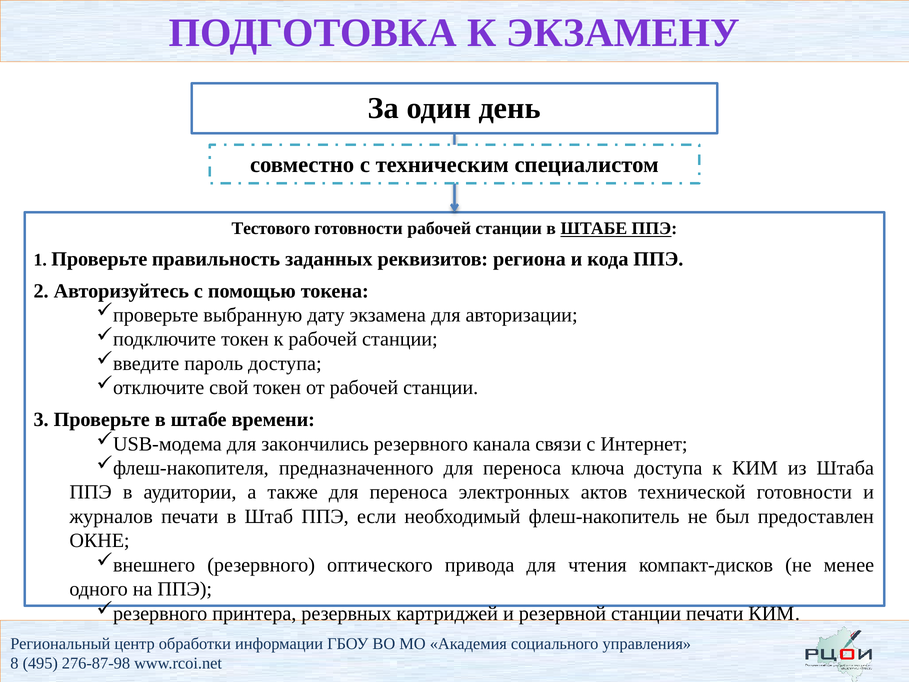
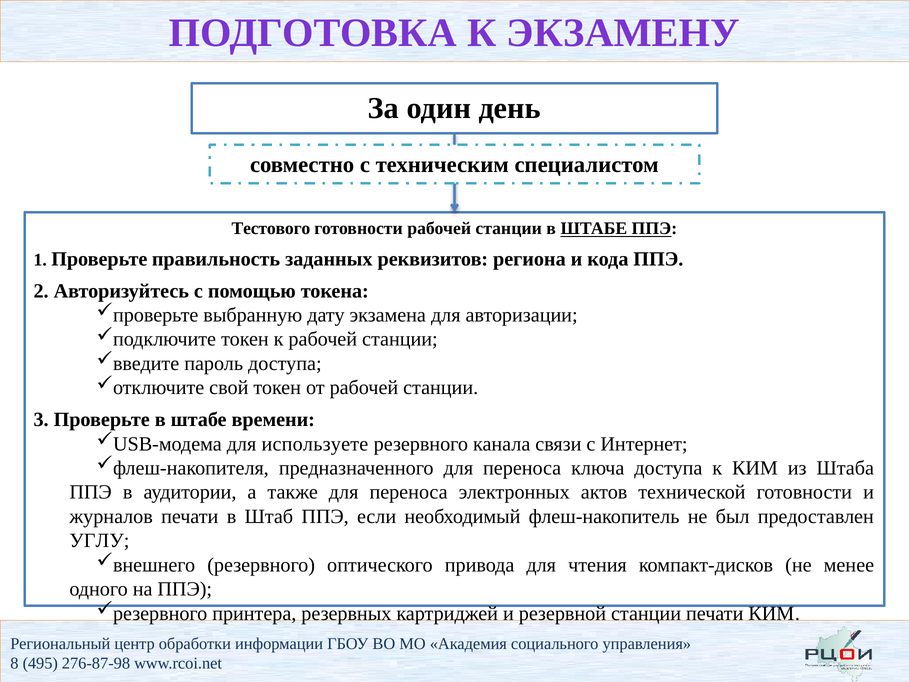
закончились: закончились -> используете (315, 444)
ОКНЕ: ОКНЕ -> УГЛУ (99, 541)
